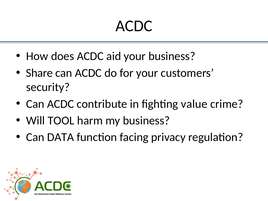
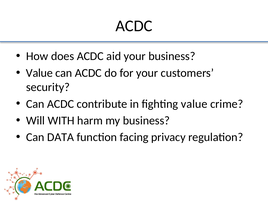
Share: Share -> Value (39, 73)
TOOL: TOOL -> WITH (61, 121)
